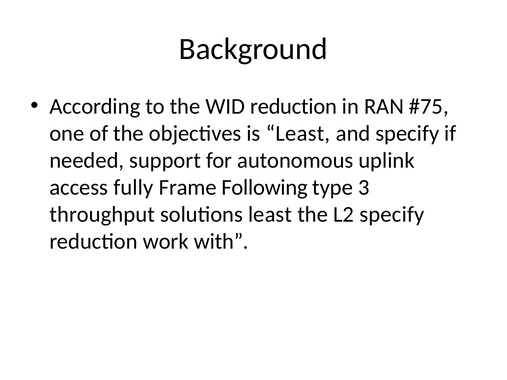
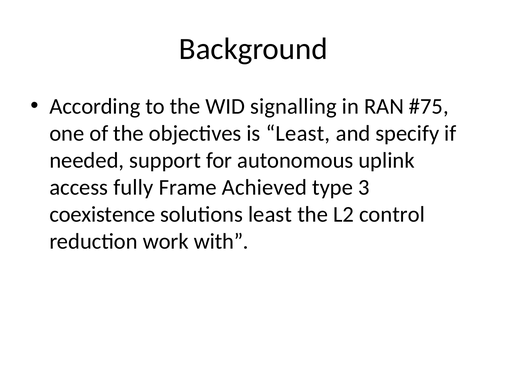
WID reduction: reduction -> signalling (293, 106)
Following: Following -> Achieved (264, 188)
throughput: throughput -> coexistence (102, 215)
L2 specify: specify -> control (392, 215)
